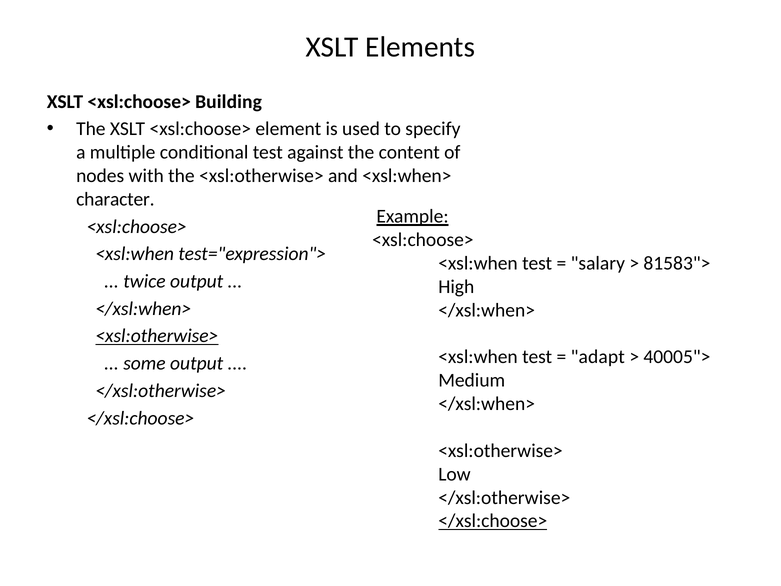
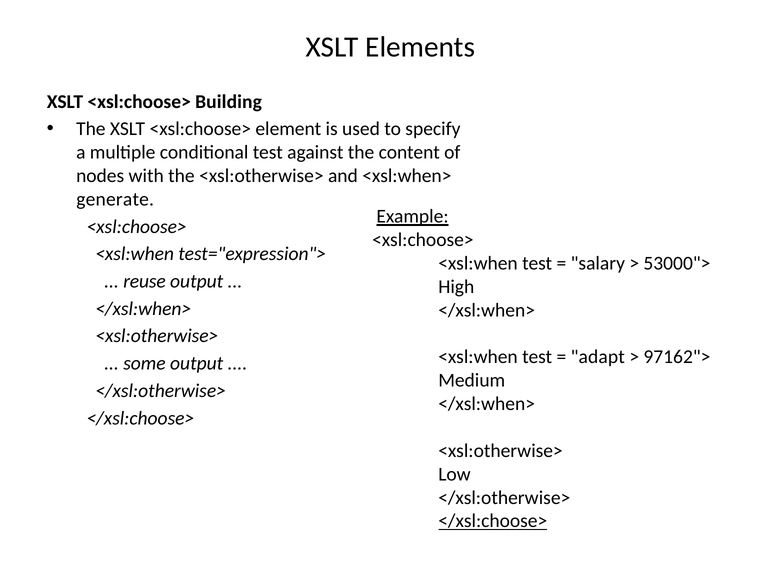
character: character -> generate (115, 199)
81583">: 81583"> -> 53000"> (677, 263)
twice: twice -> reuse (145, 281)
<xsl:otherwise> underline: present -> none (157, 336)
40005">: 40005"> -> 97162"> (677, 357)
